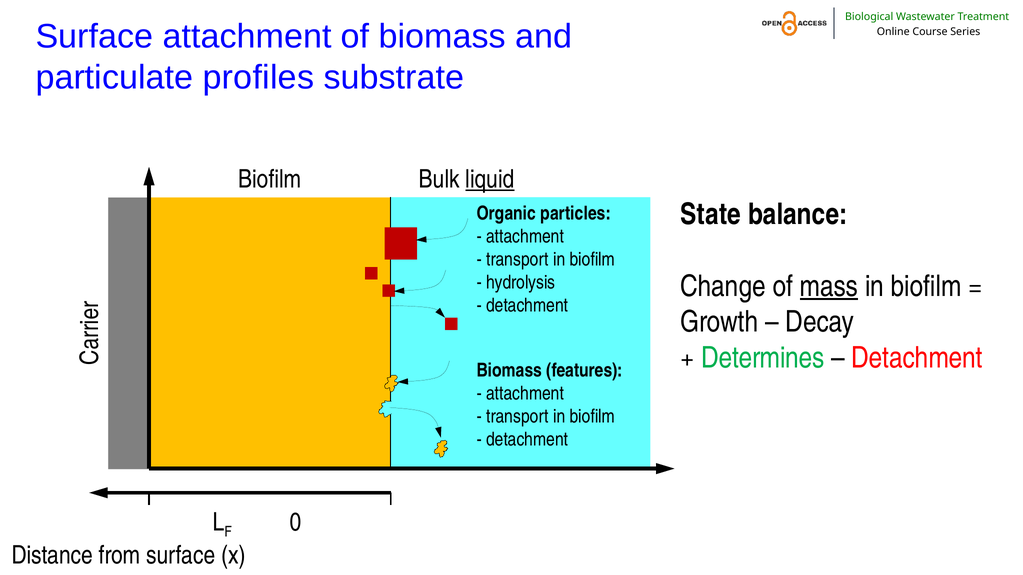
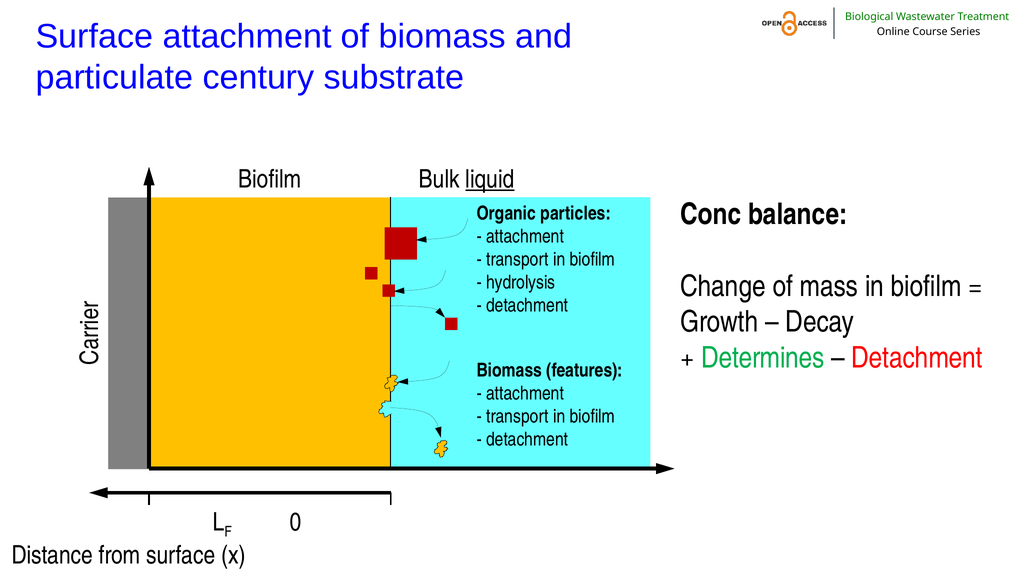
profiles: profiles -> century (258, 77)
State: State -> Conc (711, 215)
mass underline: present -> none (829, 286)
